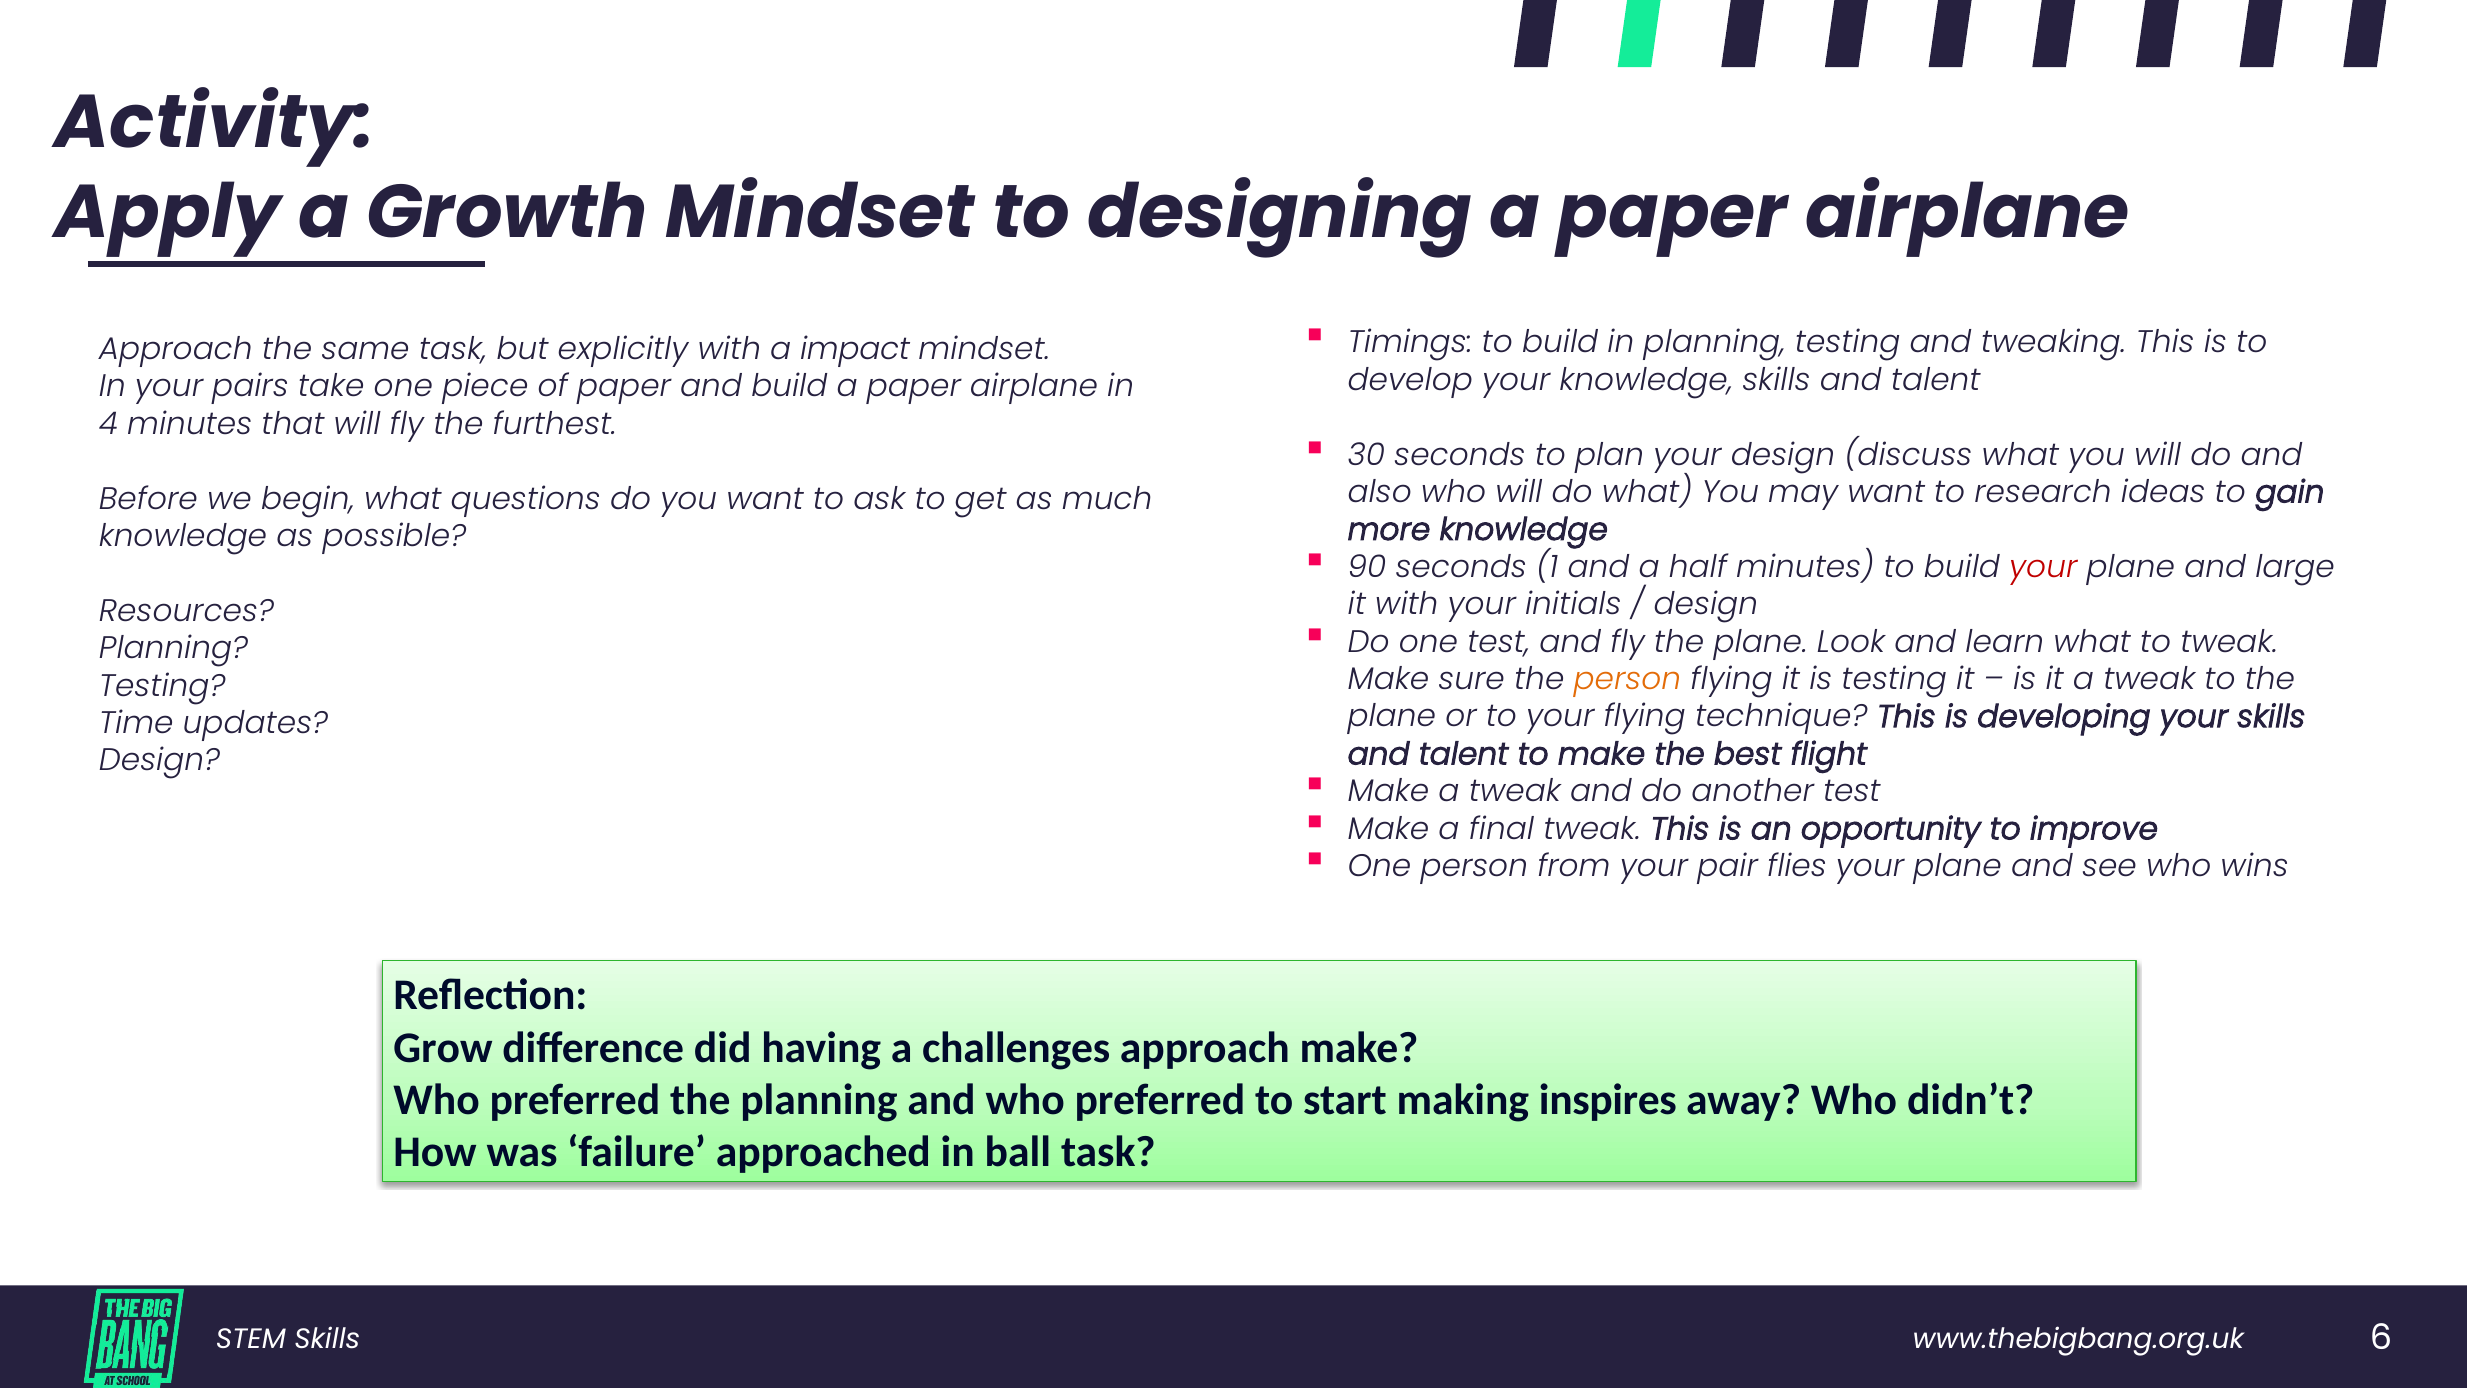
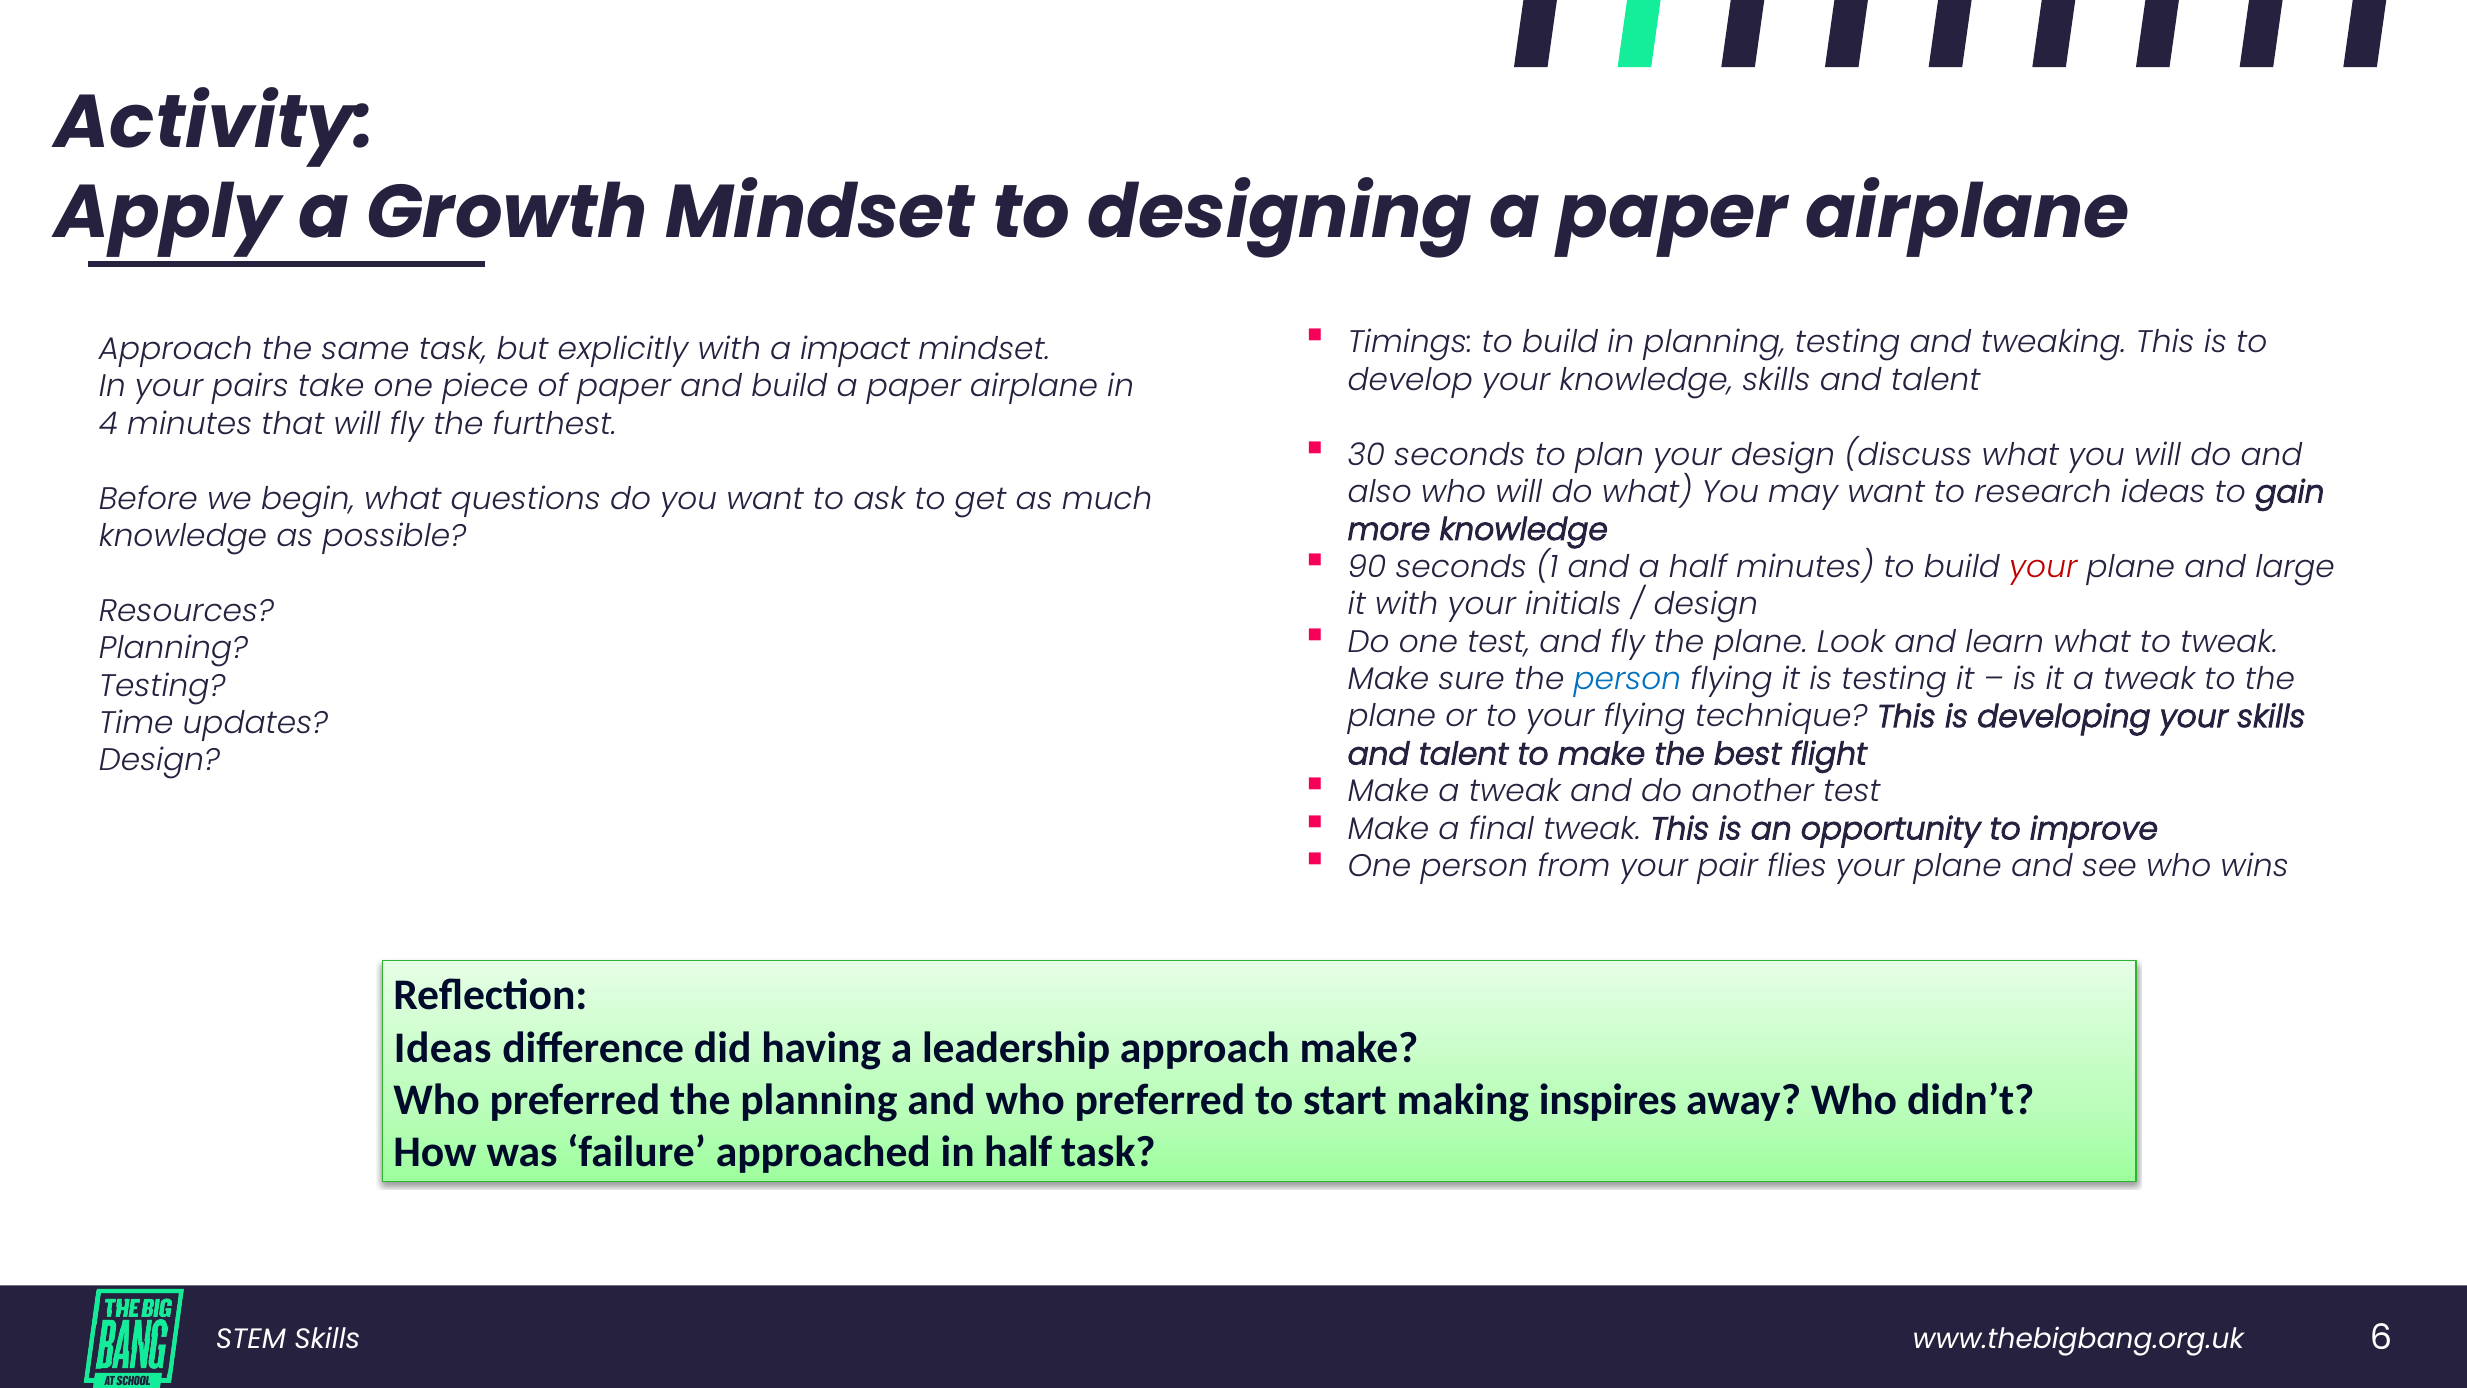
person colour: orange -> blue (1627, 679)
Grow: Grow -> Ideas (443, 1047)
challenges: challenges -> leadership (1016, 1047)
in ball: ball -> half (1018, 1152)
